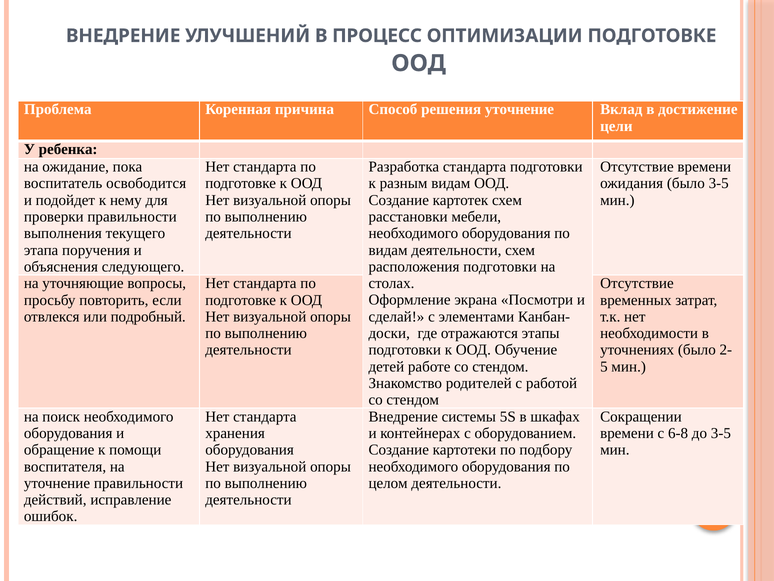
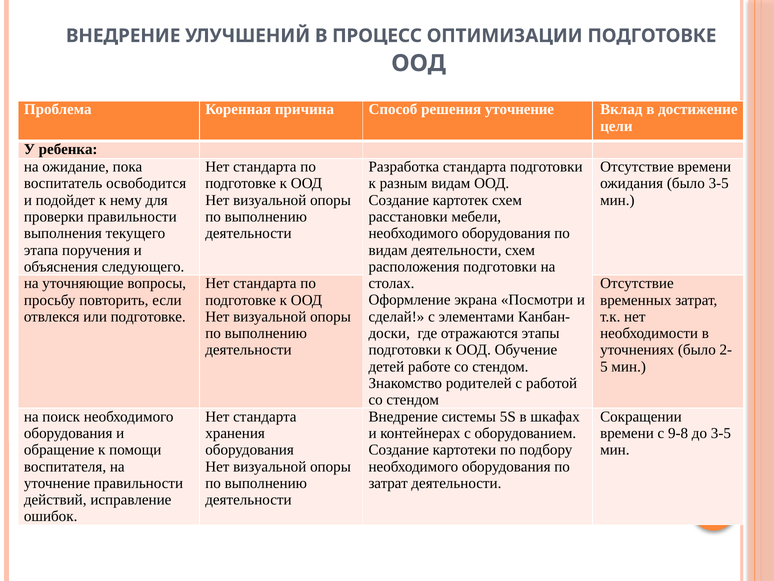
или подробный: подробный -> подготовке (148, 316)
6-8: 6-8 -> 9-8 (678, 433)
целом: целом -> затрат (388, 483)
